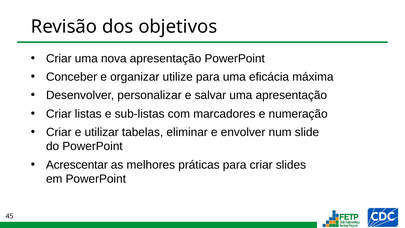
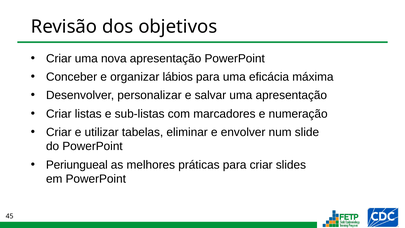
utilize: utilize -> lábios (178, 77)
Acrescentar: Acrescentar -> Periungueal (77, 165)
